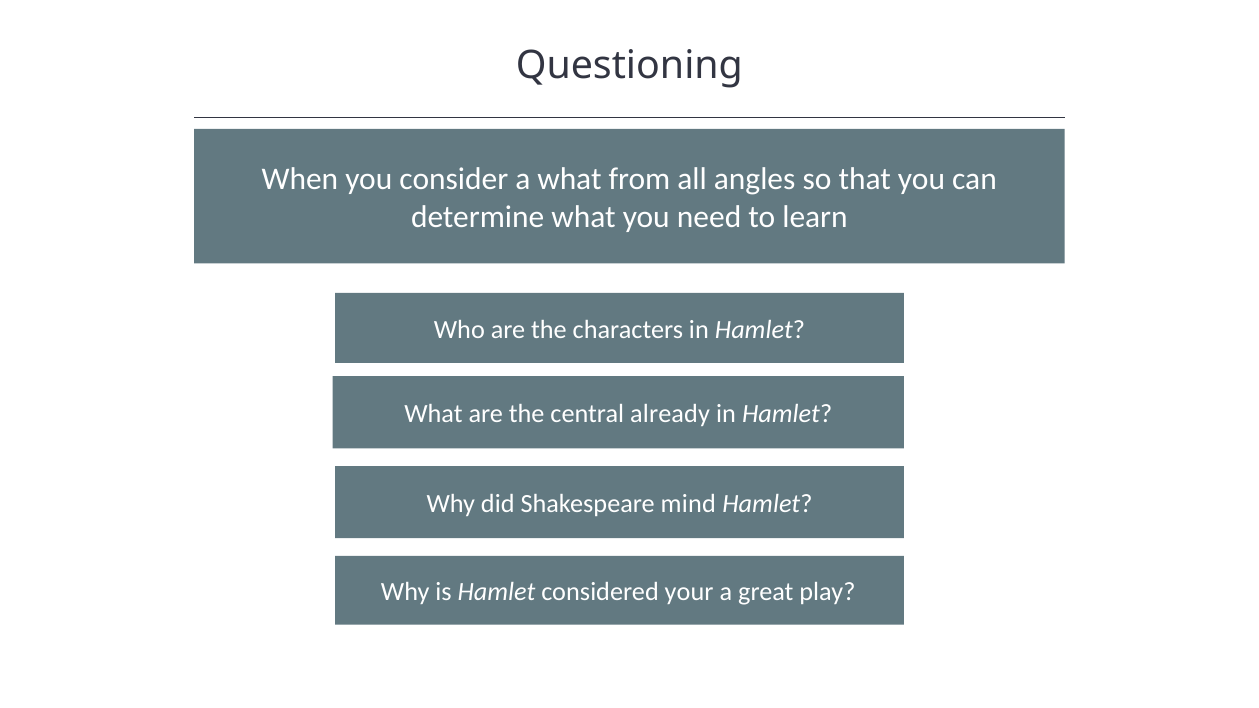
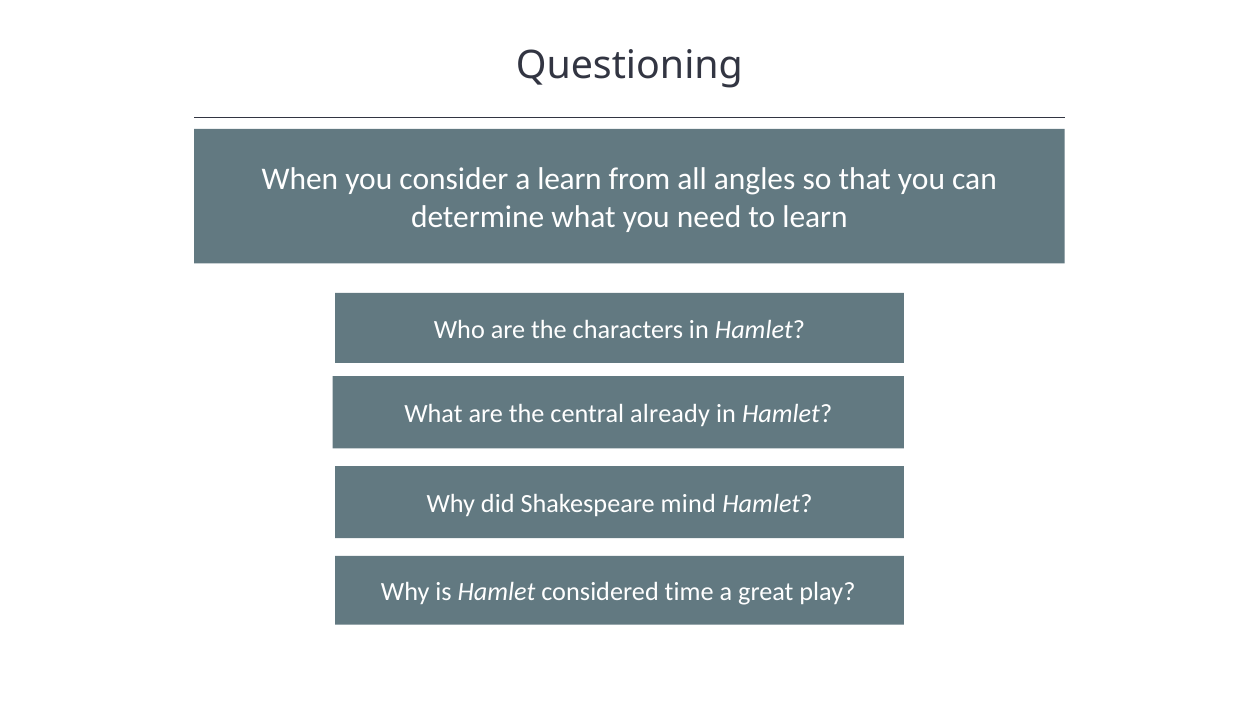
a what: what -> learn (570, 180)
your: your -> time (689, 592)
